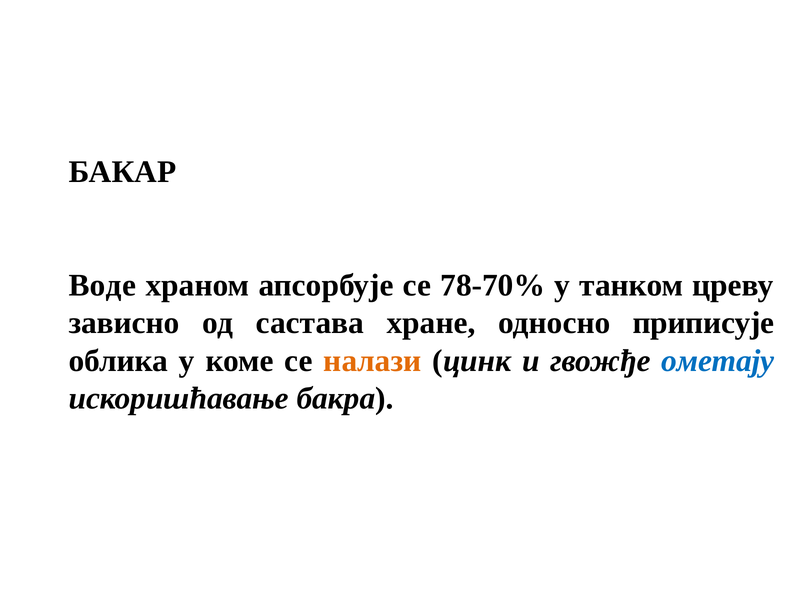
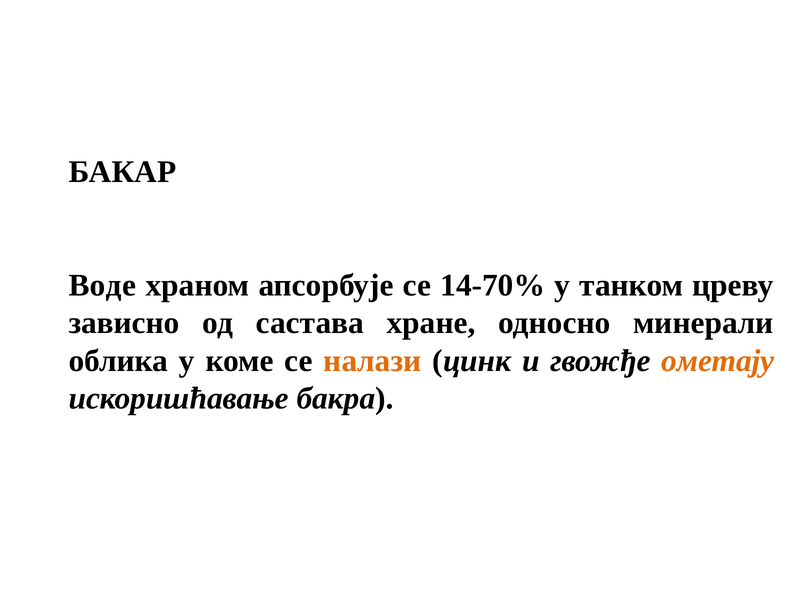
78-70%: 78-70% -> 14-70% (493, 285)
приписује: приписује -> минерали (703, 323)
ометају colour: blue -> orange (718, 361)
